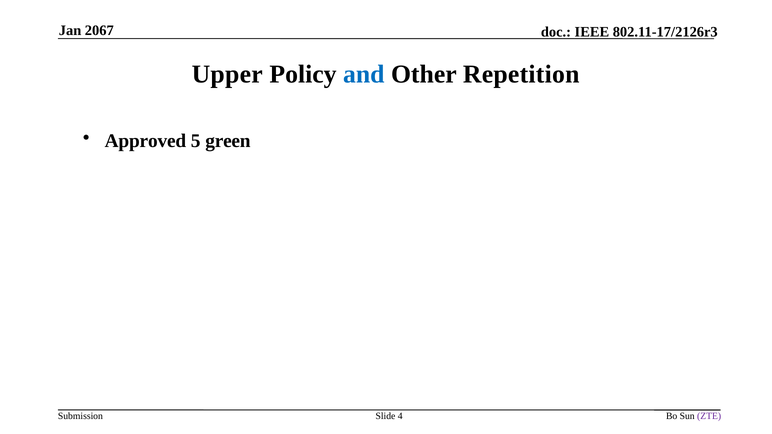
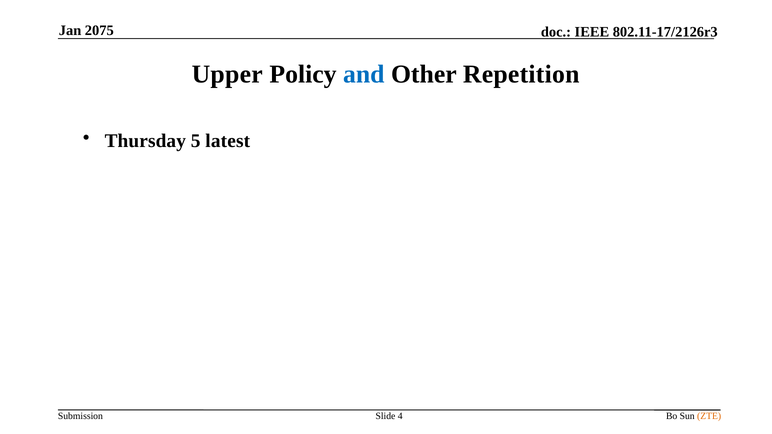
2067: 2067 -> 2075 (99, 31)
Approved: Approved -> Thursday (145, 141)
green: green -> latest (228, 141)
ZTE colour: purple -> orange (709, 416)
